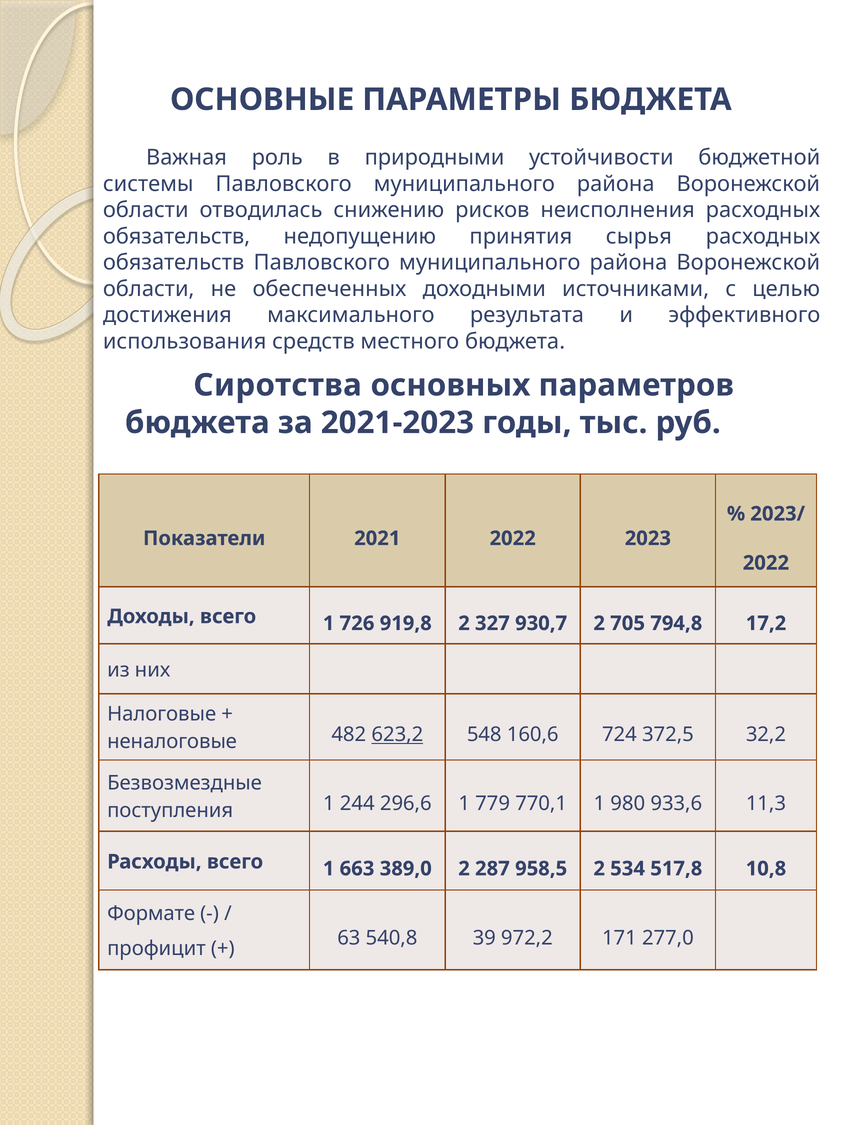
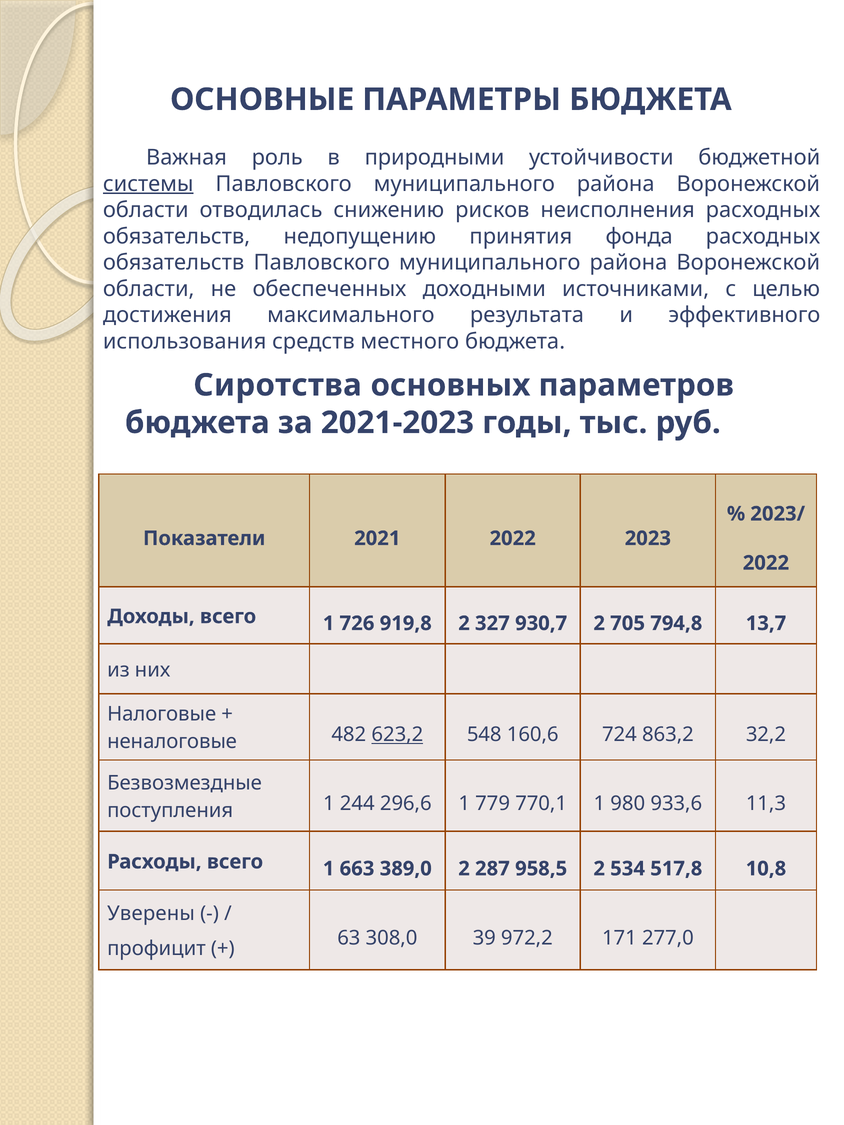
системы underline: none -> present (148, 184)
сырья: сырья -> фонда (639, 237)
17,2: 17,2 -> 13,7 (766, 624)
372,5: 372,5 -> 863,2 (668, 735)
Формате: Формате -> Уверены (151, 914)
540,8: 540,8 -> 308,0 (392, 938)
